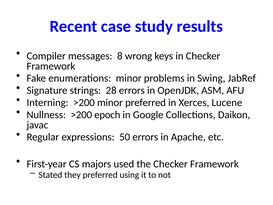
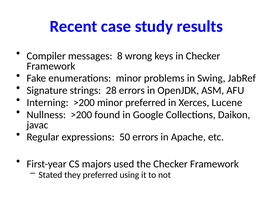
epoch: epoch -> found (107, 115)
